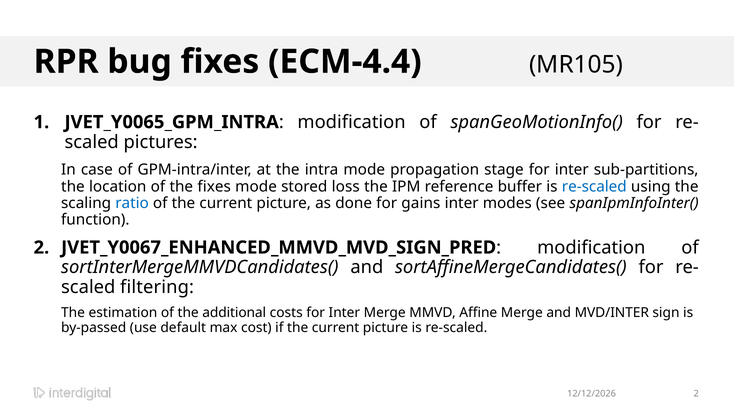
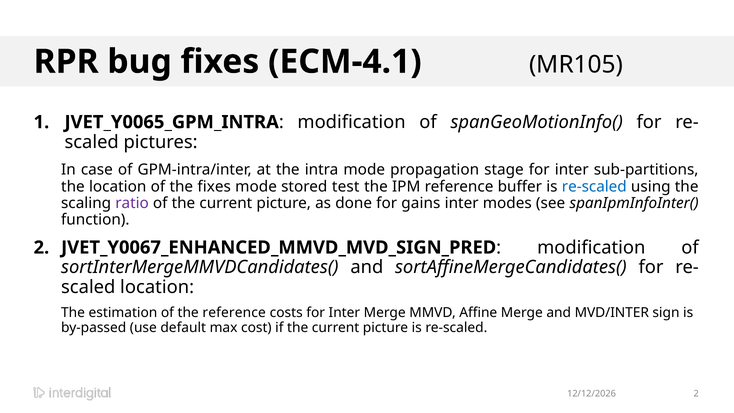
ECM-4.4: ECM-4.4 -> ECM-4.1 (345, 62)
loss: loss -> test (346, 186)
ratio colour: blue -> purple (132, 203)
filtering: filtering -> location (157, 287)
the additional: additional -> reference (234, 313)
